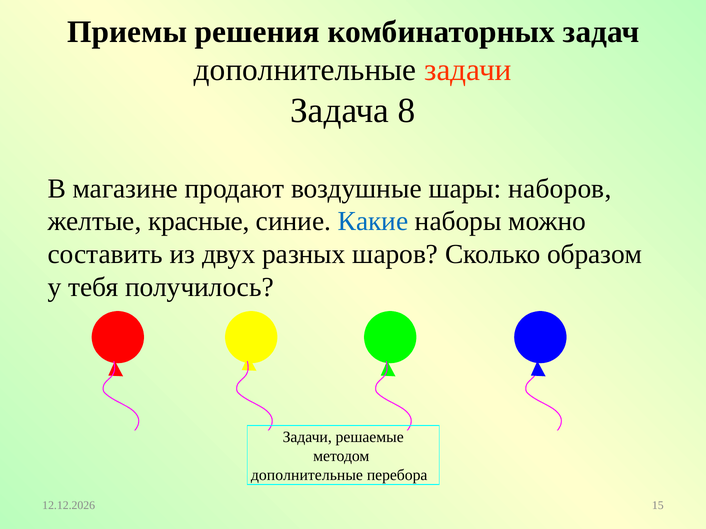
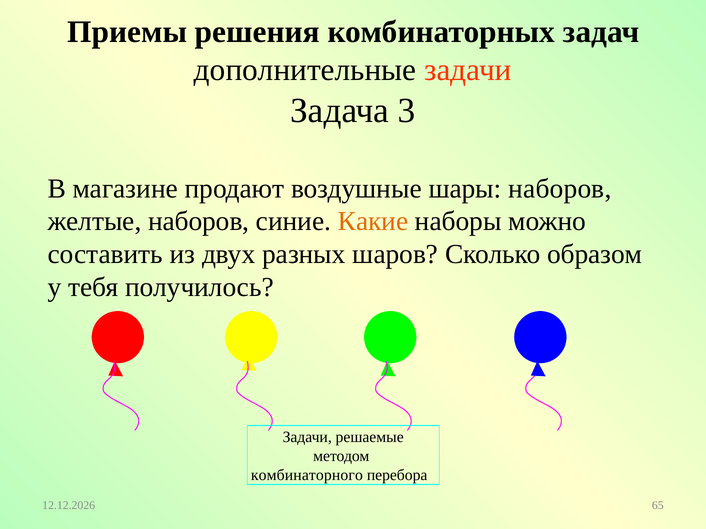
8: 8 -> 3 (407, 110)
желтые красные: красные -> наборов (199, 222)
Какие colour: blue -> orange (373, 222)
дополнительные: дополнительные -> комбинаторного (307, 475)
15: 15 -> 65 (658, 506)
